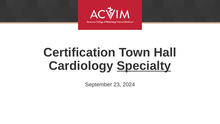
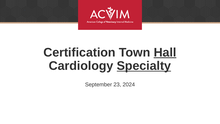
Hall underline: none -> present (165, 52)
